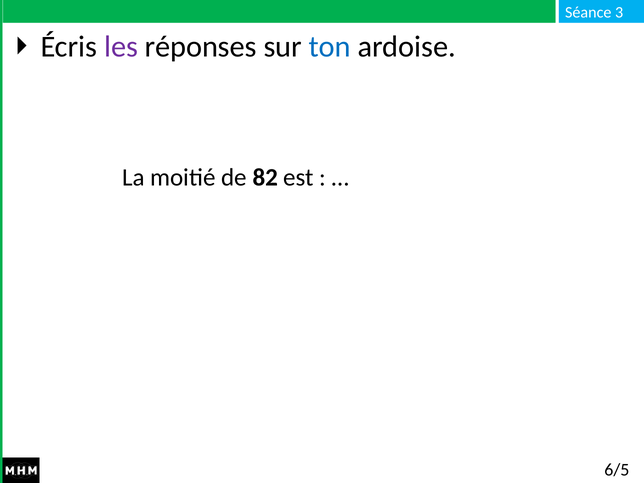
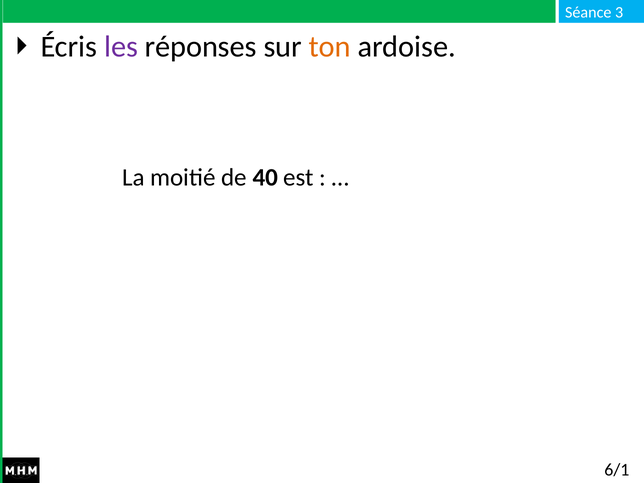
ton colour: blue -> orange (330, 47)
82: 82 -> 40 (265, 178)
6/5: 6/5 -> 6/1 (617, 470)
